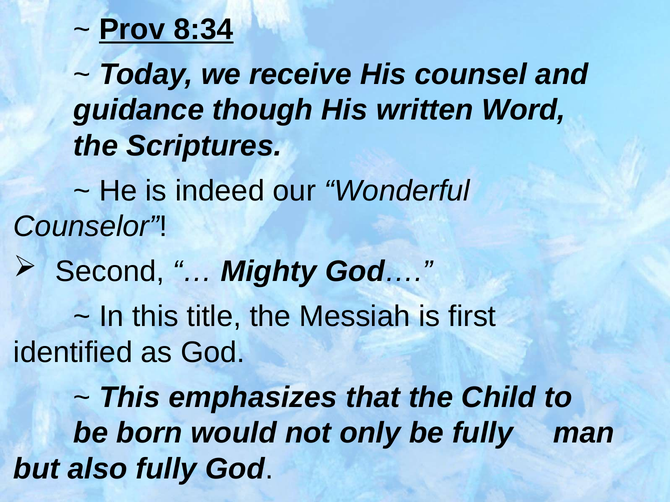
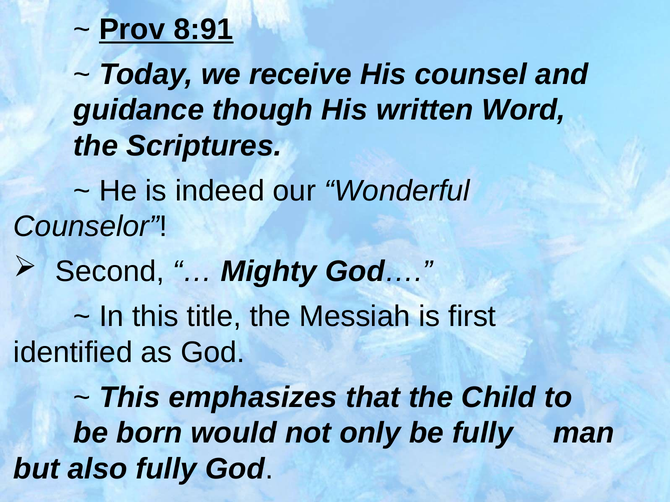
8:34: 8:34 -> 8:91 (203, 29)
